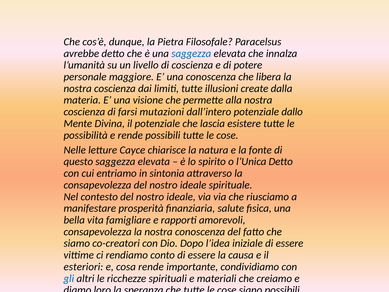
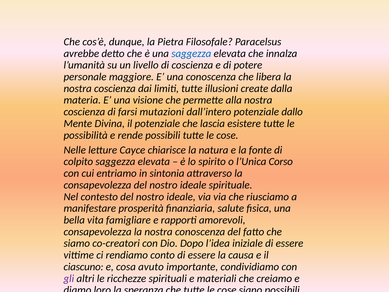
questo: questo -> colpito (78, 162)
l’Unica Detto: Detto -> Corso (281, 162)
esteriori: esteriori -> ciascuno (84, 267)
cosa rende: rende -> avuto (151, 267)
gli colour: blue -> purple (69, 278)
